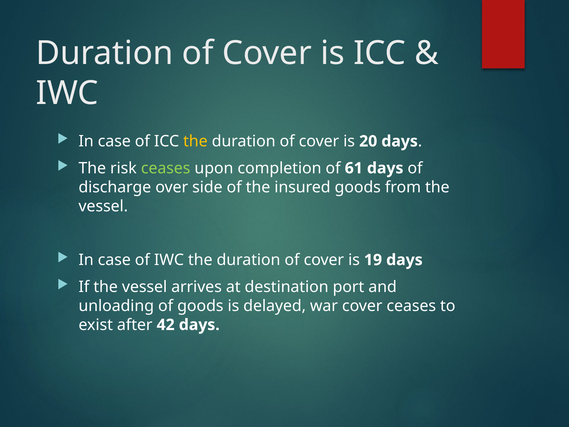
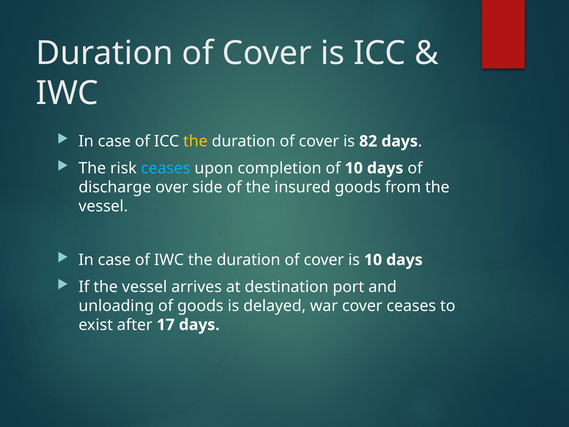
20: 20 -> 82 (368, 141)
ceases colour: light green -> light blue (166, 168)
of 61: 61 -> 10 (354, 168)
is 19: 19 -> 10 (373, 260)
42: 42 -> 17 (166, 325)
